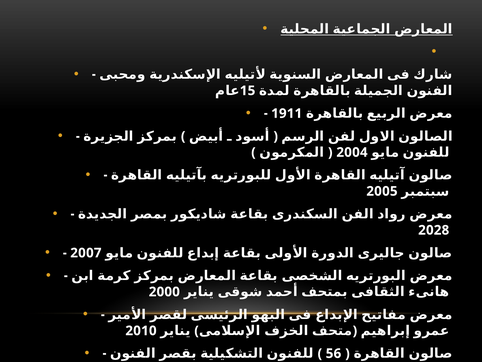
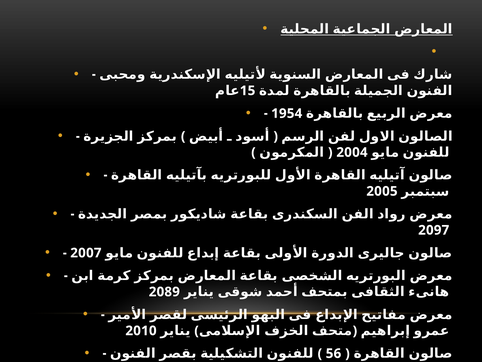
1911: 1911 -> 1954 (287, 113)
2028: 2028 -> 2097 (434, 230)
2000: 2000 -> 2089 (164, 291)
